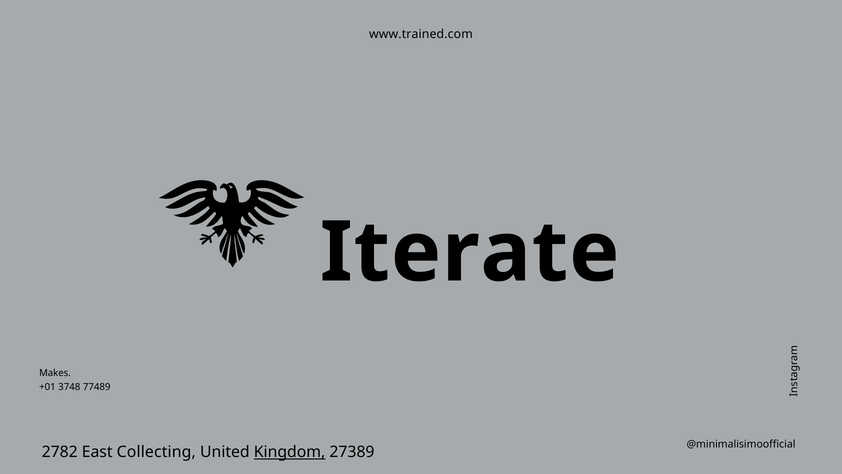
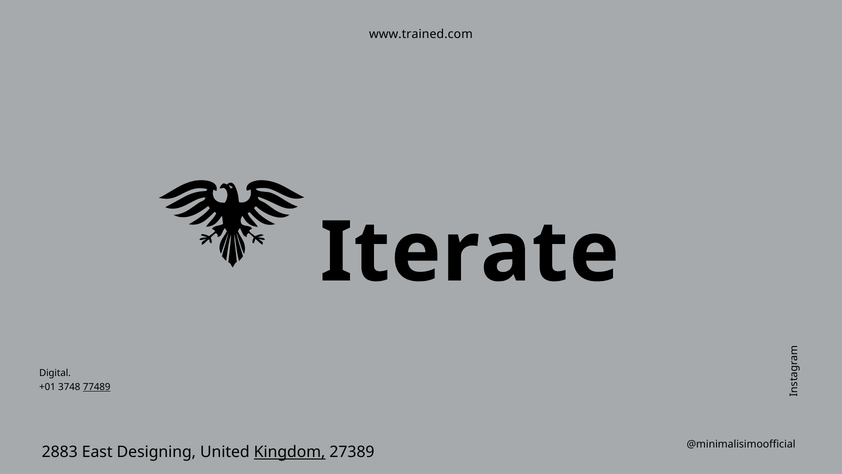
Makes: Makes -> Digital (55, 373)
77489 underline: none -> present (97, 387)
2782: 2782 -> 2883 (60, 452)
Collecting: Collecting -> Designing (156, 452)
